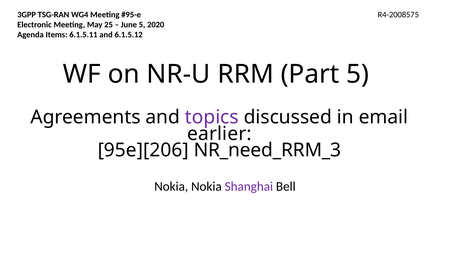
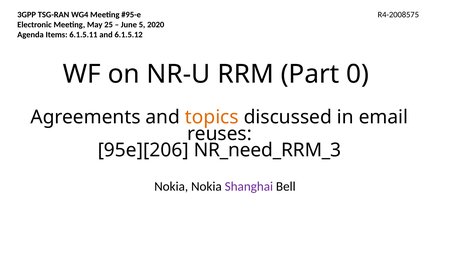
Part 5: 5 -> 0 (358, 74)
topics colour: purple -> orange (212, 117)
earlier: earlier -> reuses (220, 134)
